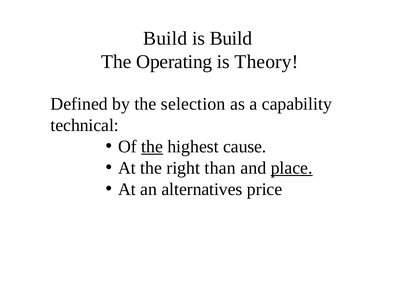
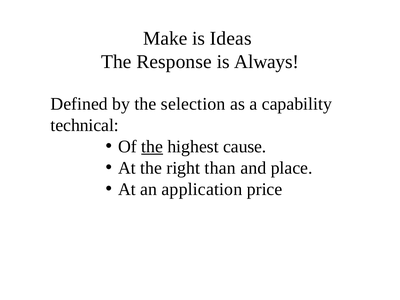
Build: Build -> Make (165, 38)
is Build: Build -> Ideas (231, 38)
Operating: Operating -> Response (174, 62)
Theory: Theory -> Always (267, 62)
place underline: present -> none (292, 168)
alternatives: alternatives -> application (202, 189)
